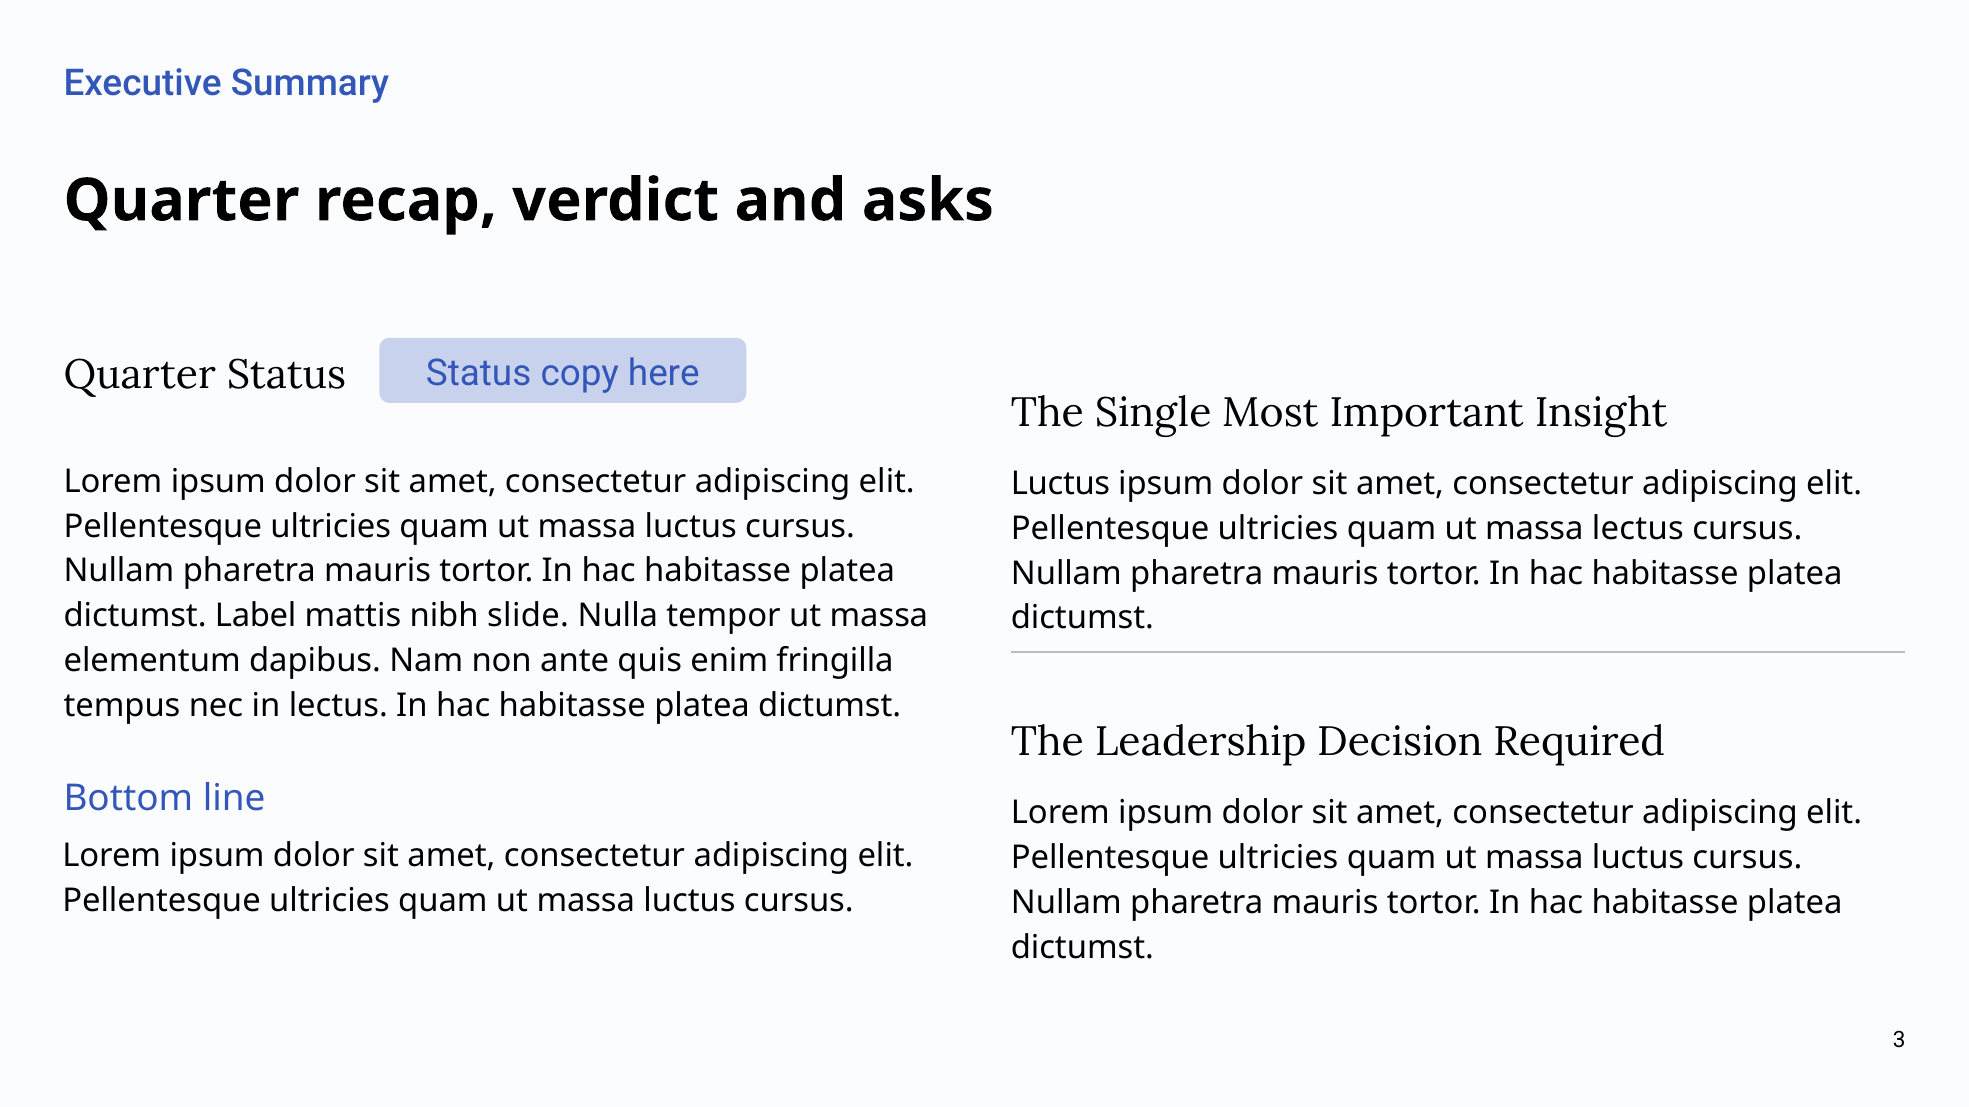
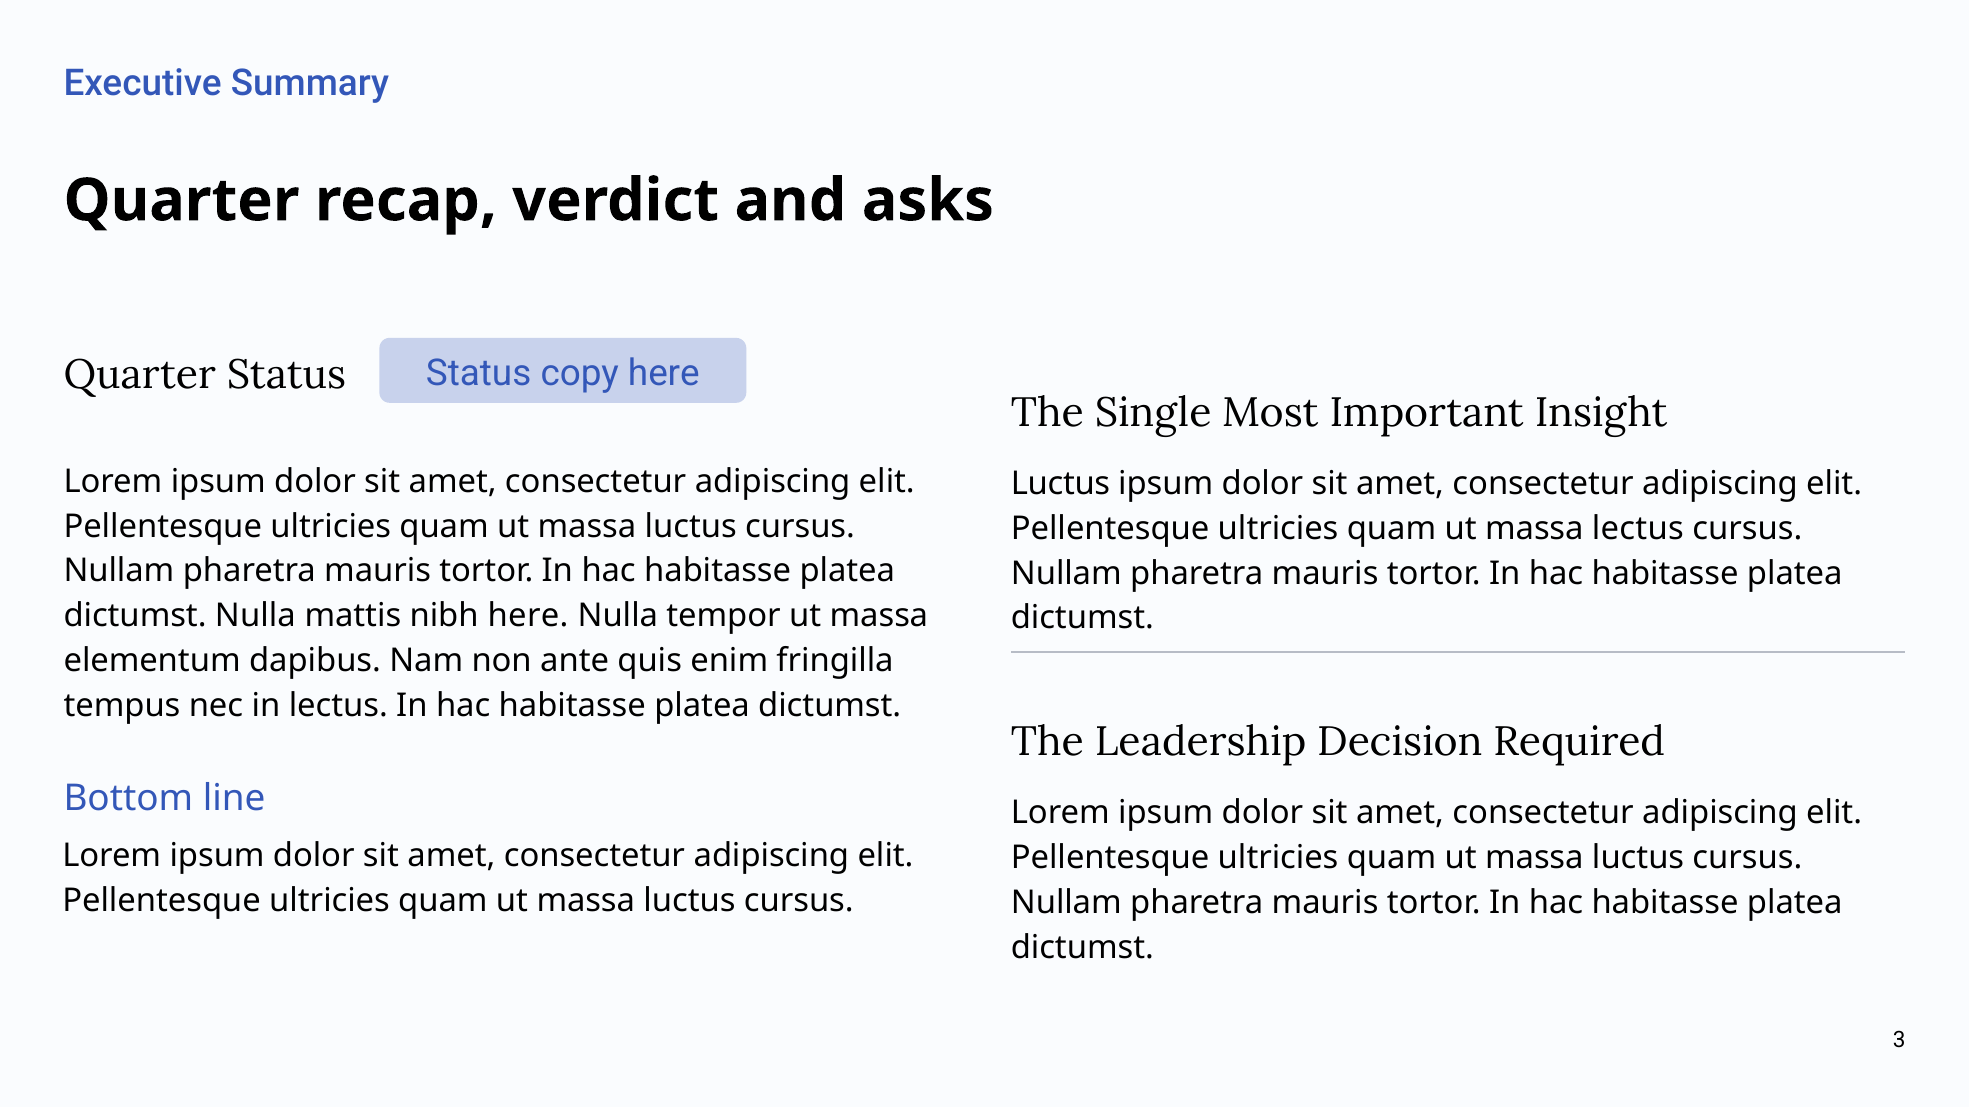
dictumst Label: Label -> Nulla (255, 616)
nibh slide: slide -> here (528, 616)
